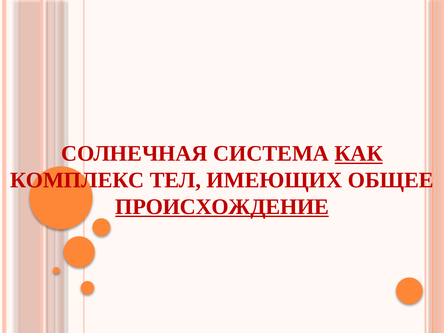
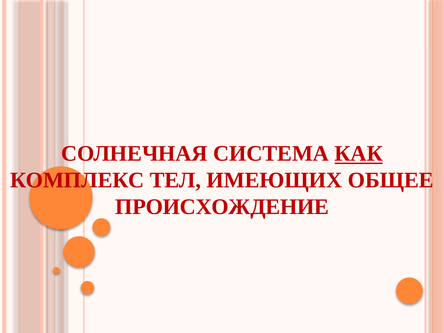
ПРОИСХОЖДЕНИЕ underline: present -> none (222, 207)
